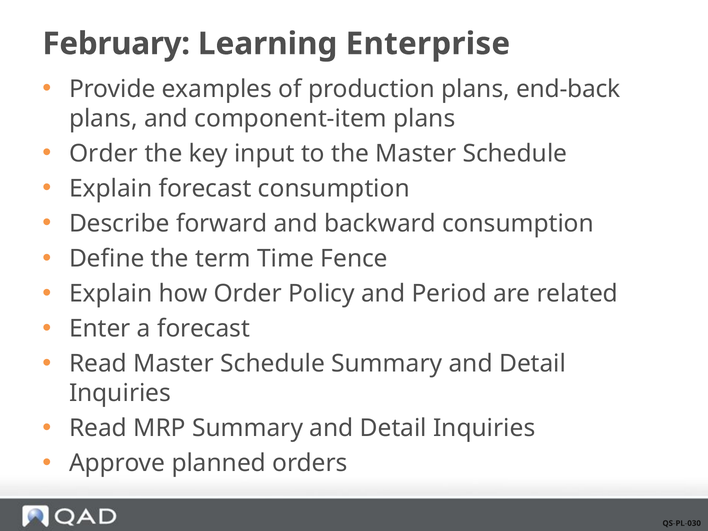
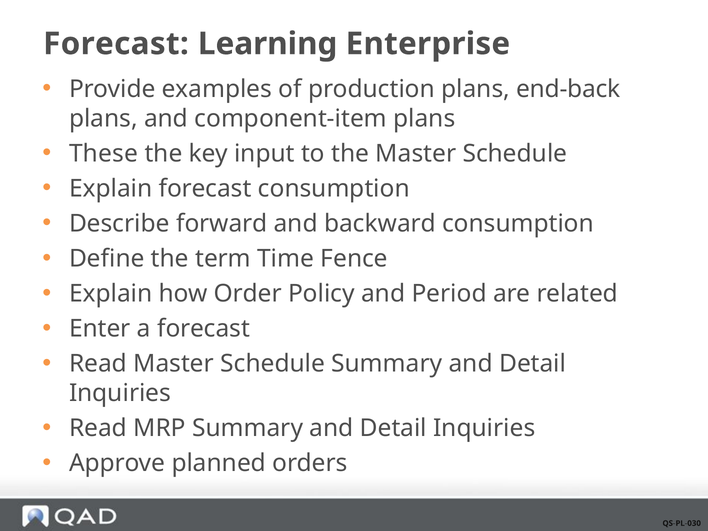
February: February -> Forecast (116, 44)
Order: Order -> These (104, 154)
